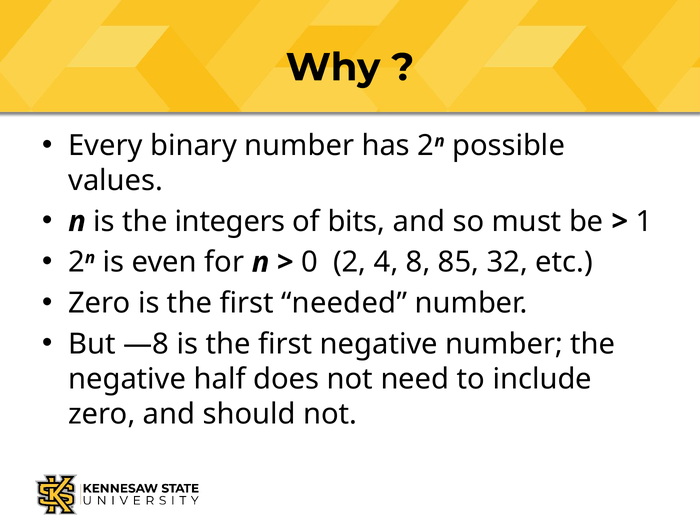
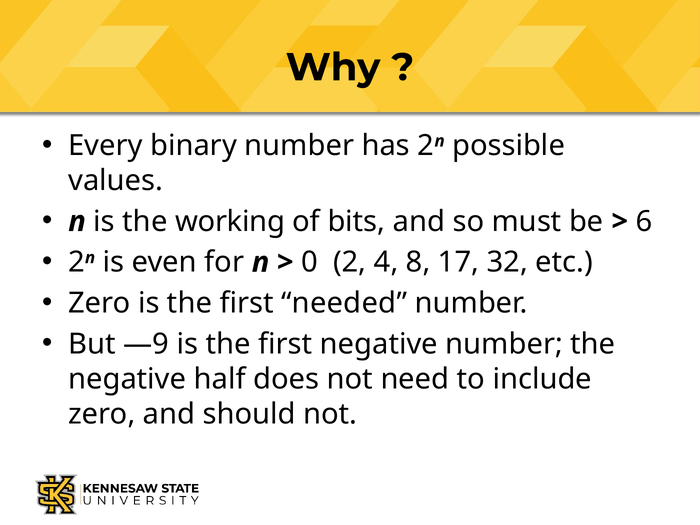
integers: integers -> working (230, 221)
1: 1 -> 6 (644, 221)
85: 85 -> 17 (459, 262)
—8: —8 -> —9 (146, 344)
